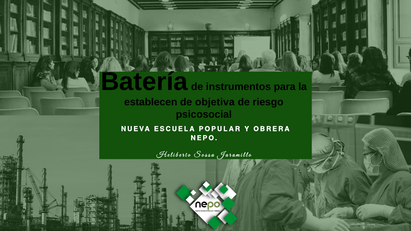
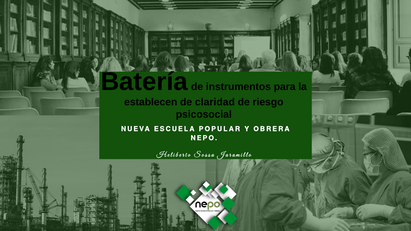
objetiva: objetiva -> claridad (215, 102)
